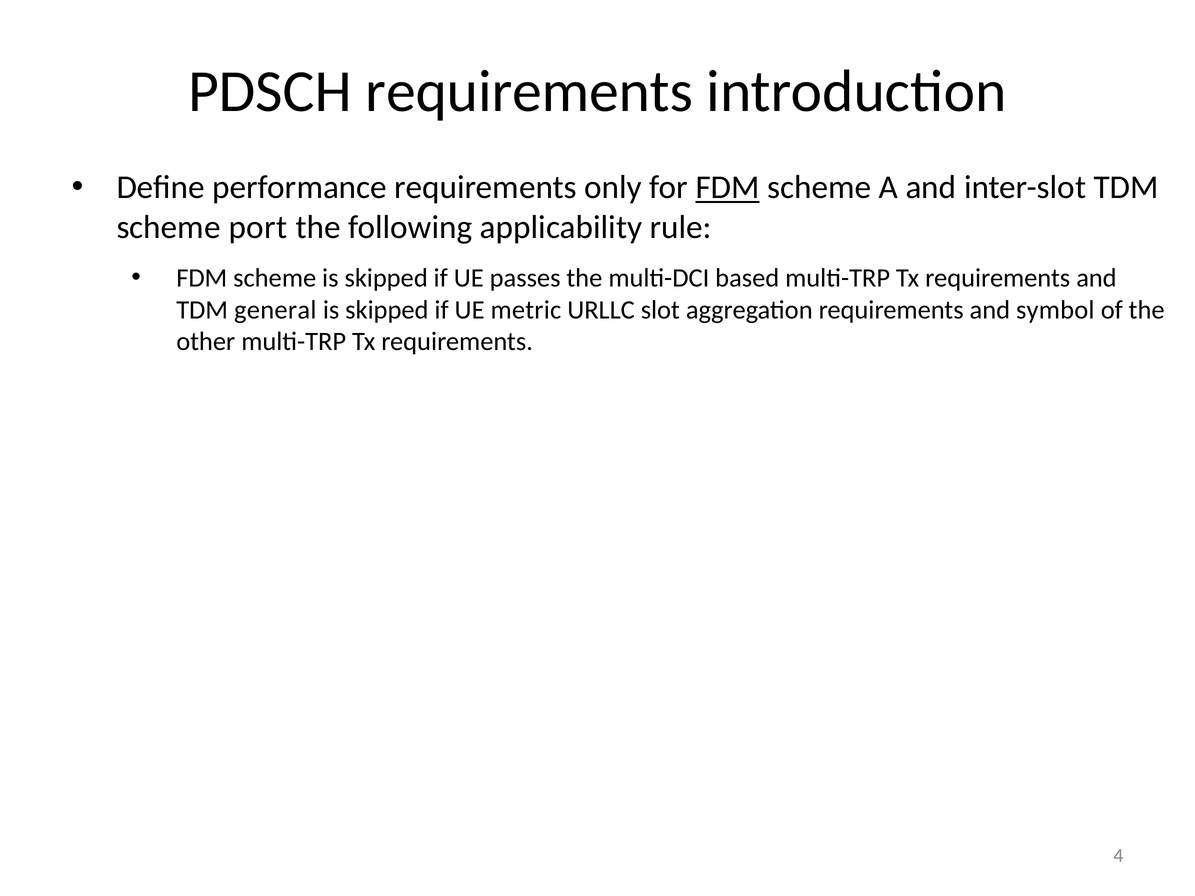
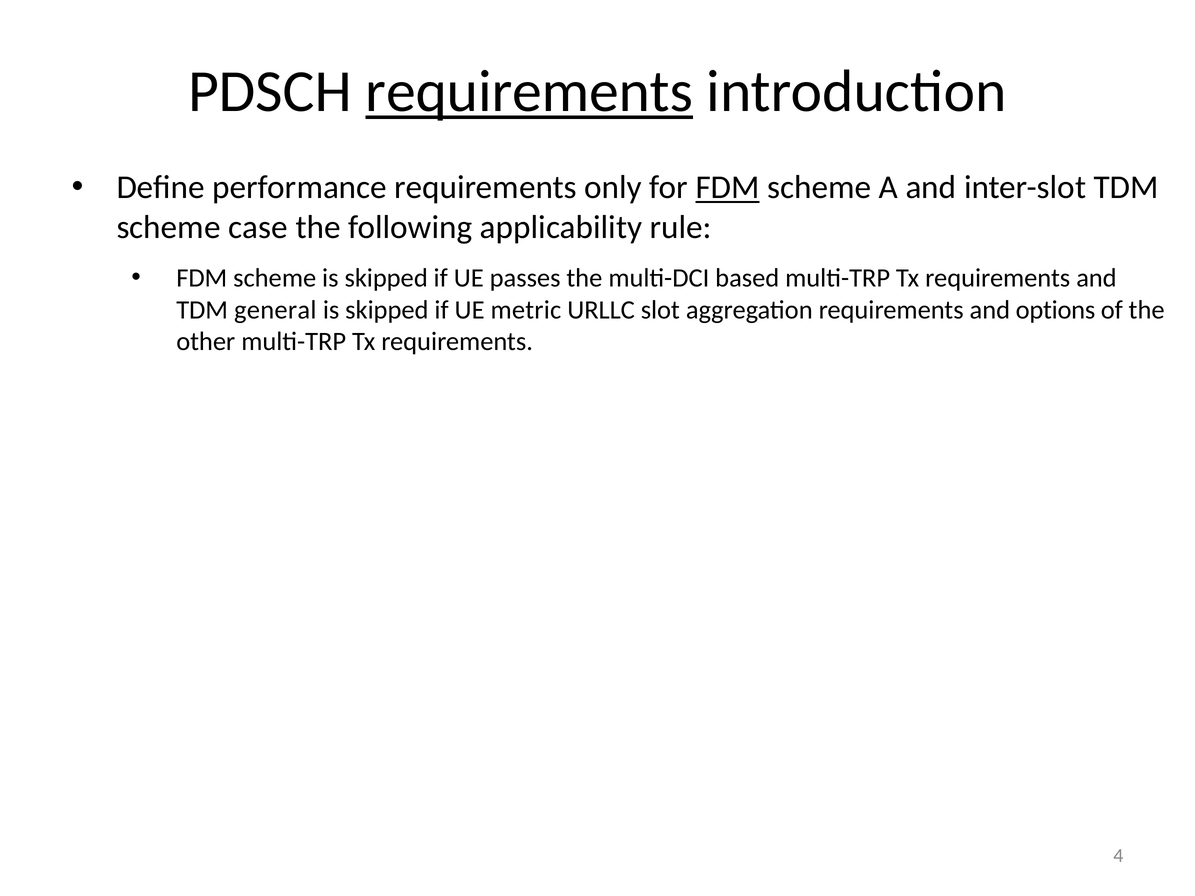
requirements underline: none -> present (529, 92)
port: port -> case (258, 227)
symbol: symbol -> options (1056, 310)
